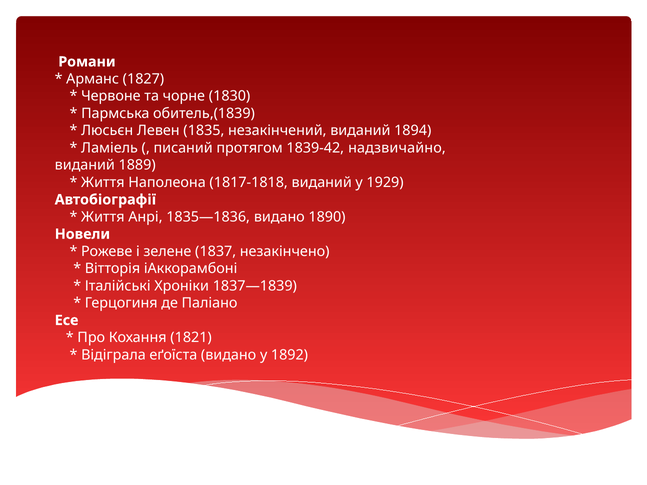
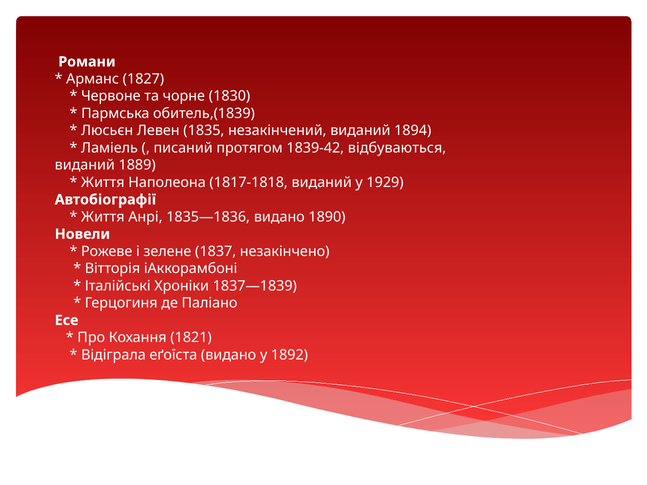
надзвичайно: надзвичайно -> відбуваються (397, 148)
